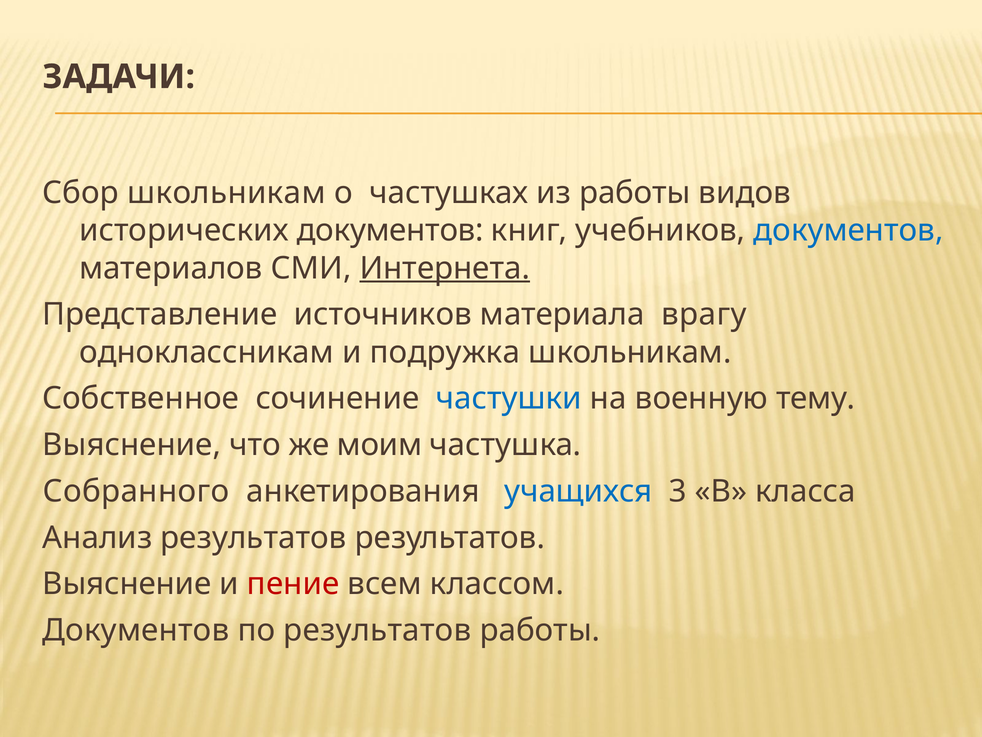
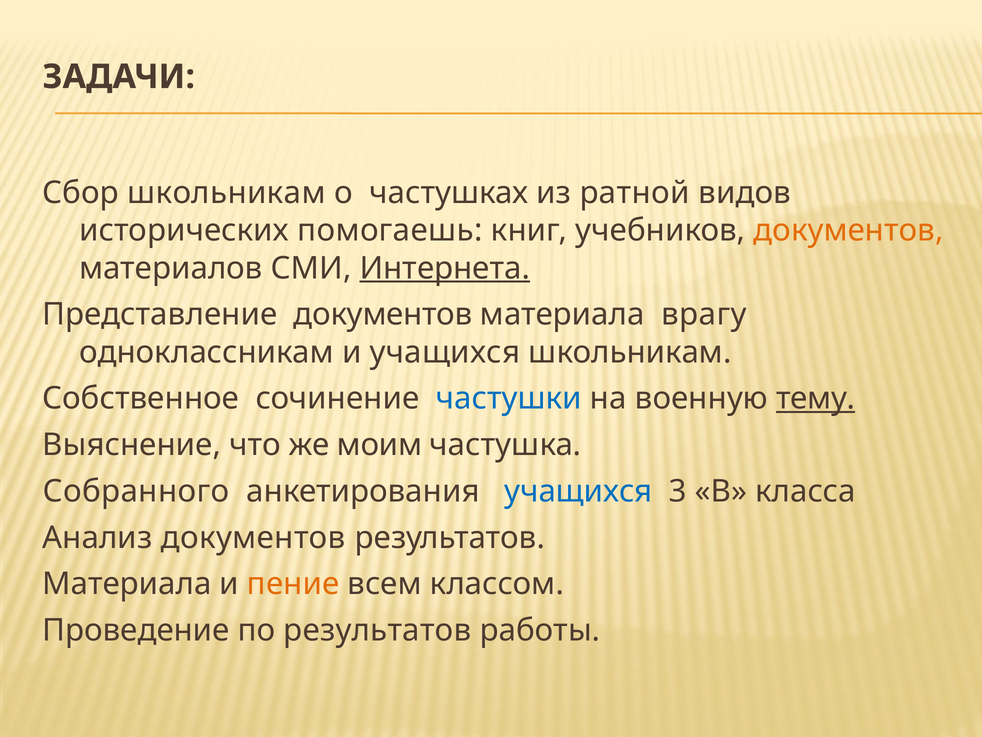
из работы: работы -> ратной (635, 193)
исторических документов: документов -> помогаешь (390, 230)
документов colour: blue -> orange (848, 230)
Представление источников: источников -> документов (383, 314)
и подружка: подружка -> учащихся (445, 352)
тему underline: none -> present (816, 398)
Анализ результатов: результатов -> документов (253, 537)
Выяснение: Выяснение -> Материала (127, 584)
пение colour: red -> orange (293, 584)
Документов: Документов -> Проведение (136, 630)
